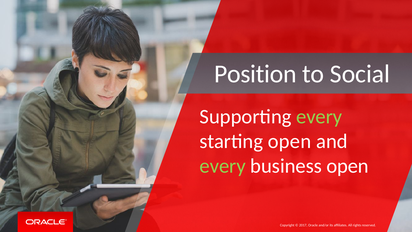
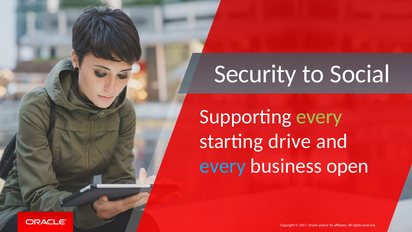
Position: Position -> Security (255, 74)
starting open: open -> drive (290, 141)
every colour: light green -> light blue (223, 166)
